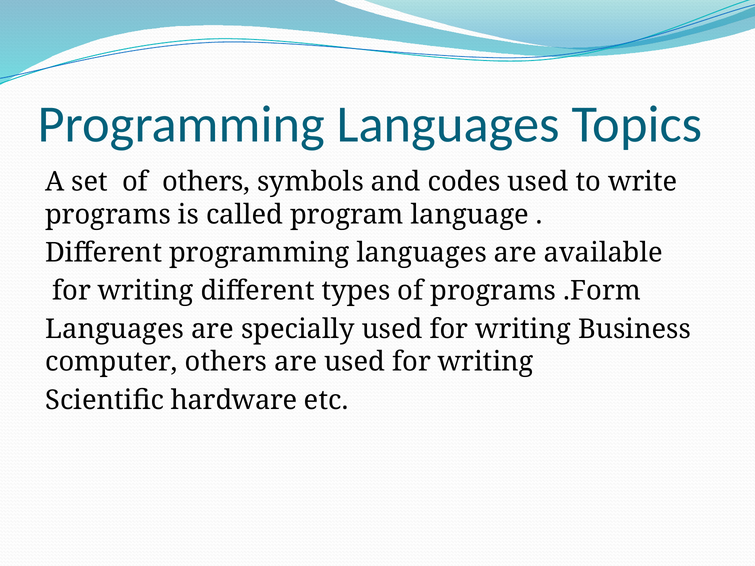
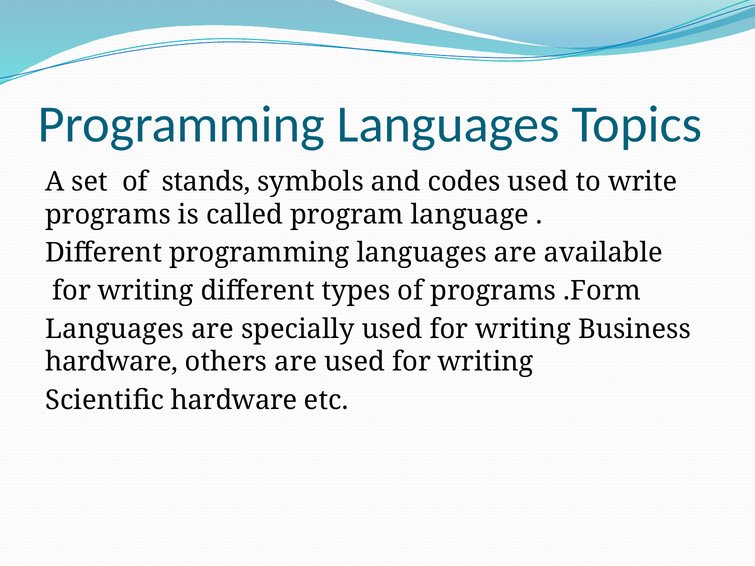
of others: others -> stands (206, 182)
computer: computer -> hardware (112, 362)
